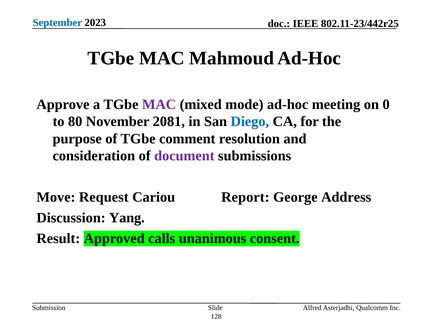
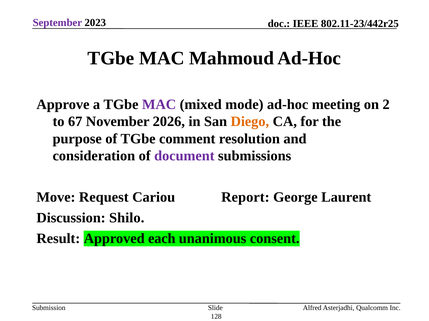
September colour: blue -> purple (57, 23)
0: 0 -> 2 (386, 105)
80: 80 -> 67 (75, 122)
2081: 2081 -> 2026 (169, 122)
Diego colour: blue -> orange (250, 122)
Address: Address -> Laurent (346, 198)
Yang: Yang -> Shilo (127, 218)
calls: calls -> each (162, 239)
